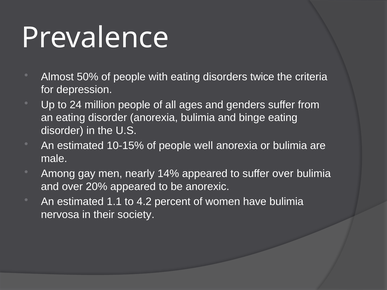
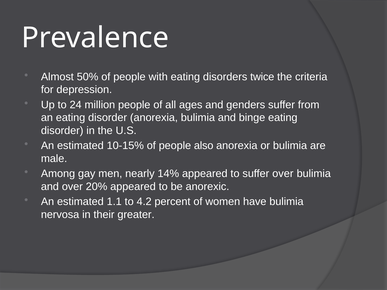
well: well -> also (204, 146)
society: society -> greater (136, 215)
